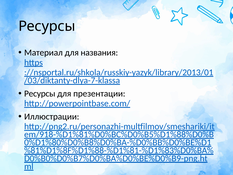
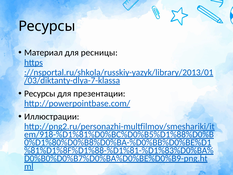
названия: названия -> ресницы (99, 53)
